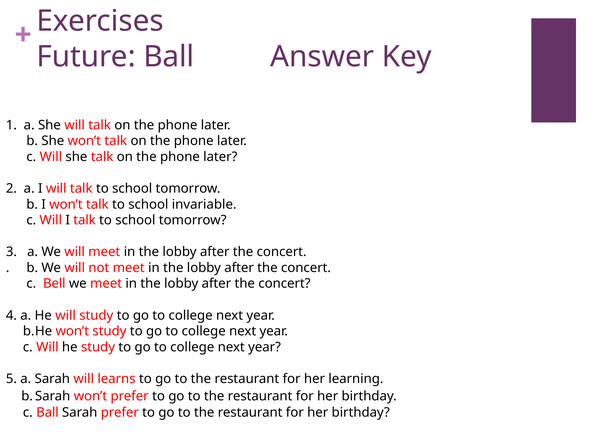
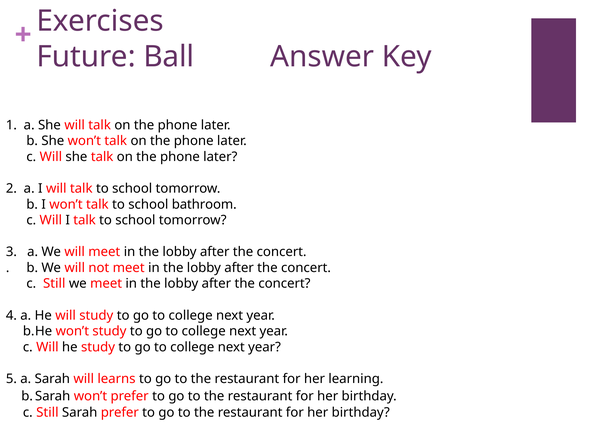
invariable: invariable -> bathroom (204, 204)
Bell: Bell -> Still (54, 284)
Ball: Ball -> Still (47, 413)
